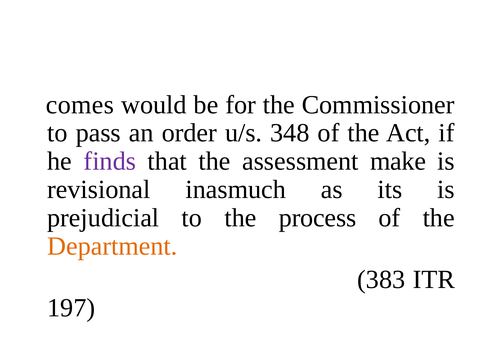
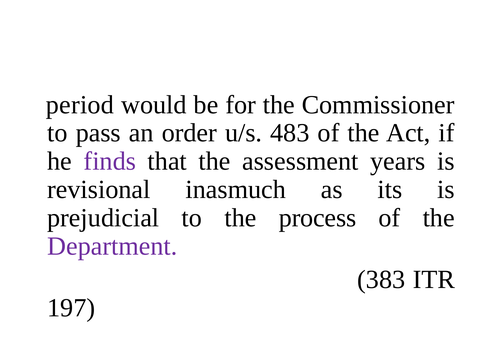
comes: comes -> period (80, 105)
348: 348 -> 483 (290, 133)
make: make -> years (398, 161)
Department colour: orange -> purple (112, 246)
